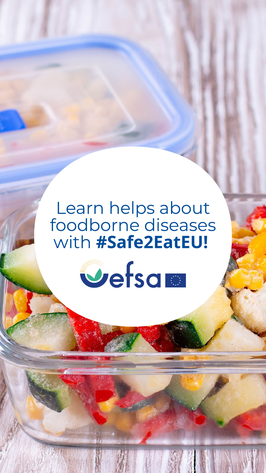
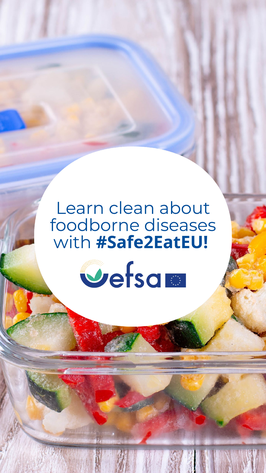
helps: helps -> clean (132, 208)
